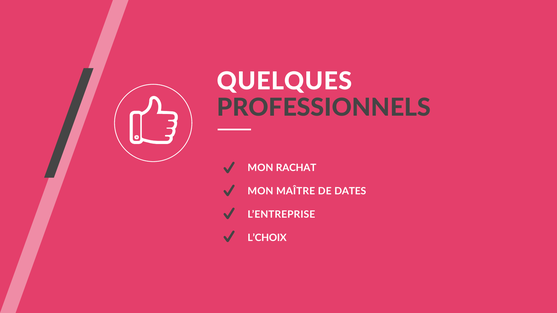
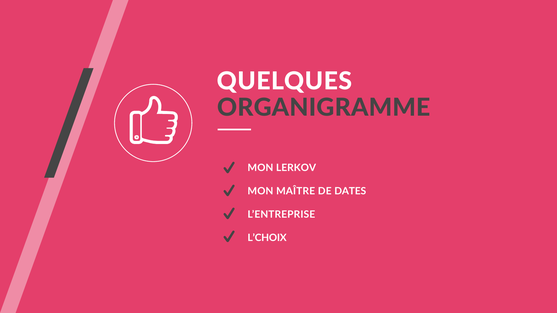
PROFESSIONNELS: PROFESSIONNELS -> ORGANIGRAMME (324, 108)
RACHAT: RACHAT -> LERKOV (296, 168)
